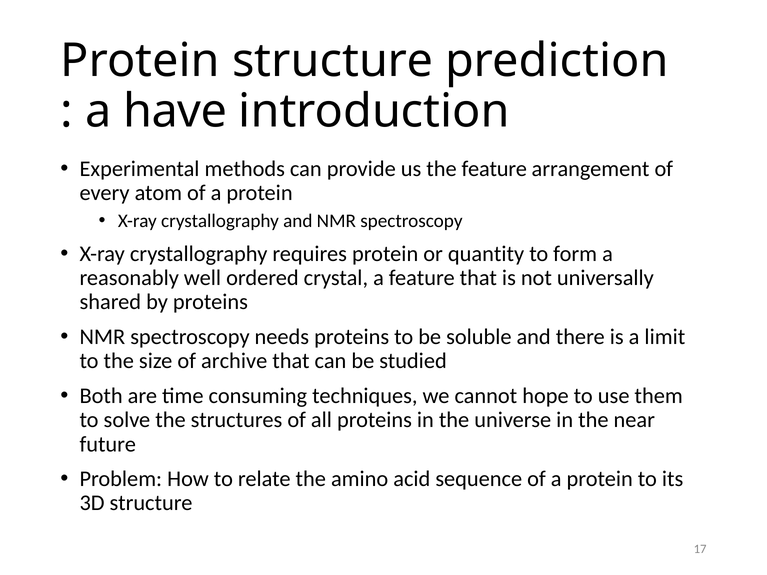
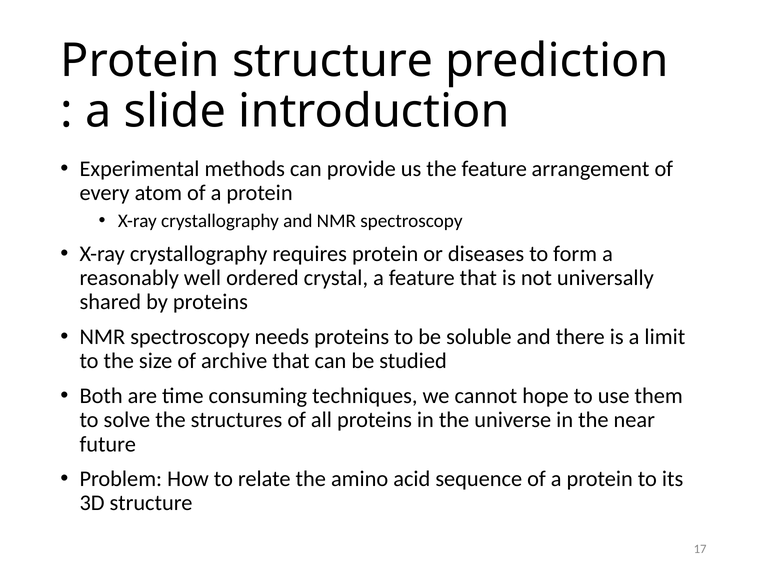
have: have -> slide (175, 111)
quantity: quantity -> diseases (486, 254)
